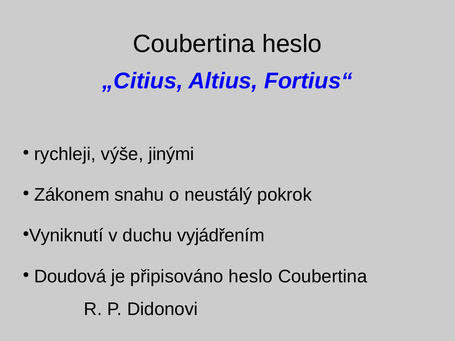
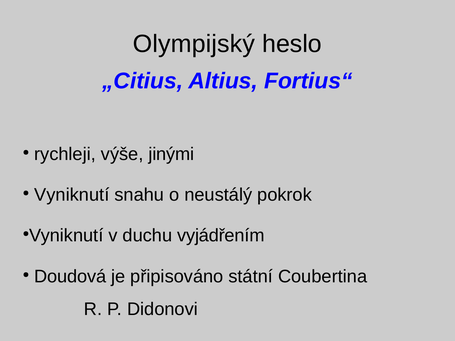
Coubertina: Coubertina -> Olympijský (194, 44)
Zákonem: Zákonem -> Vyniknutí (72, 195)
připisováno heslo: heslo -> státní (251, 277)
